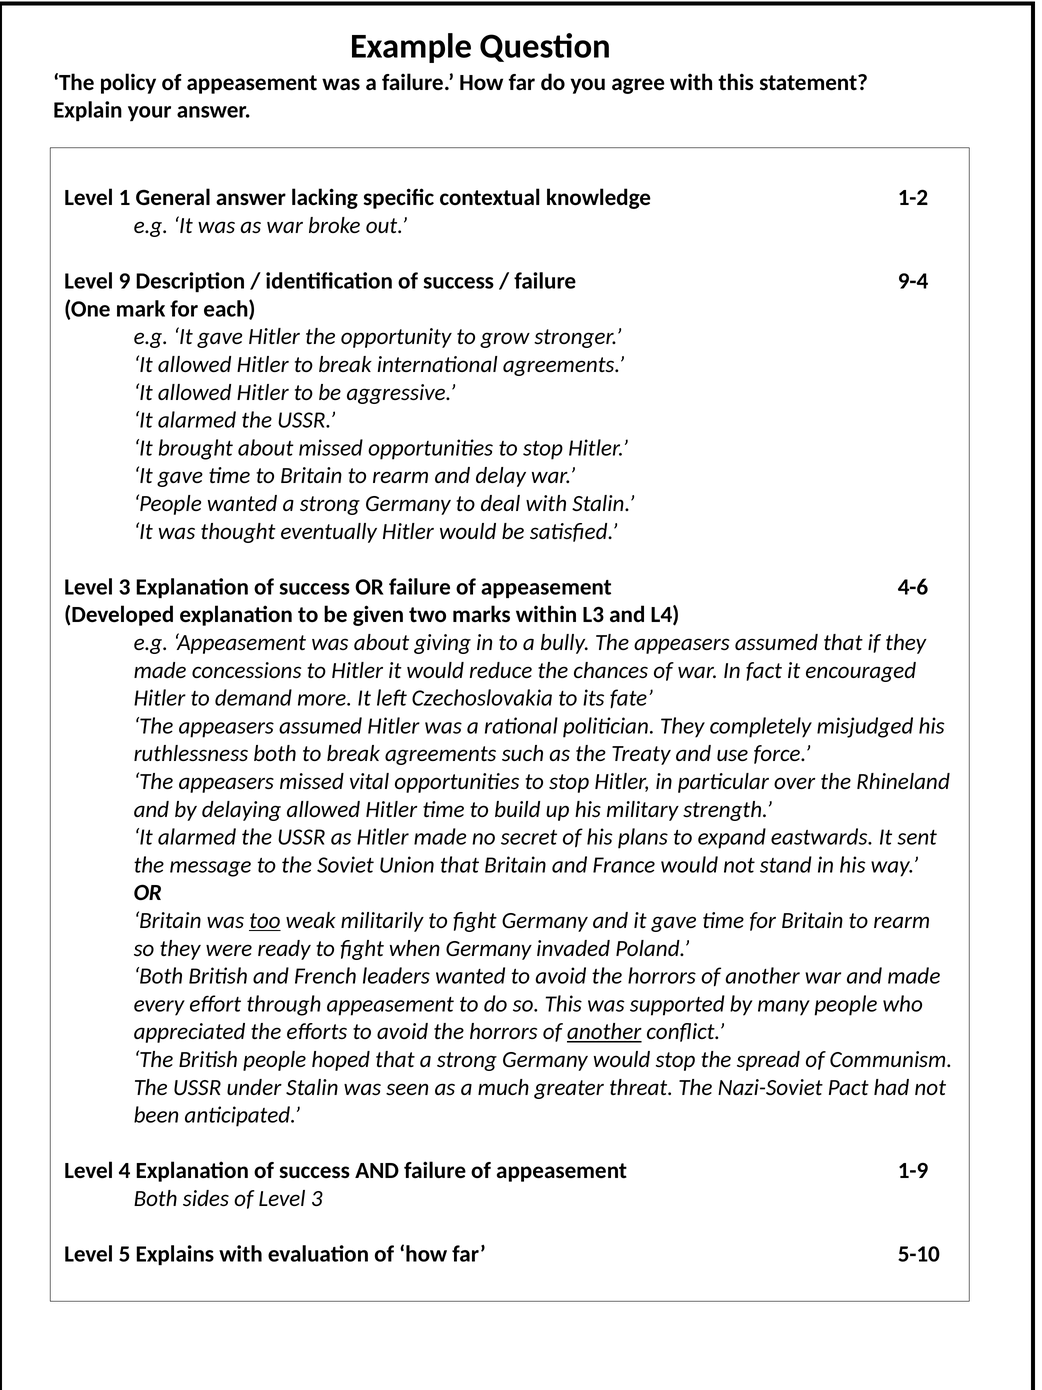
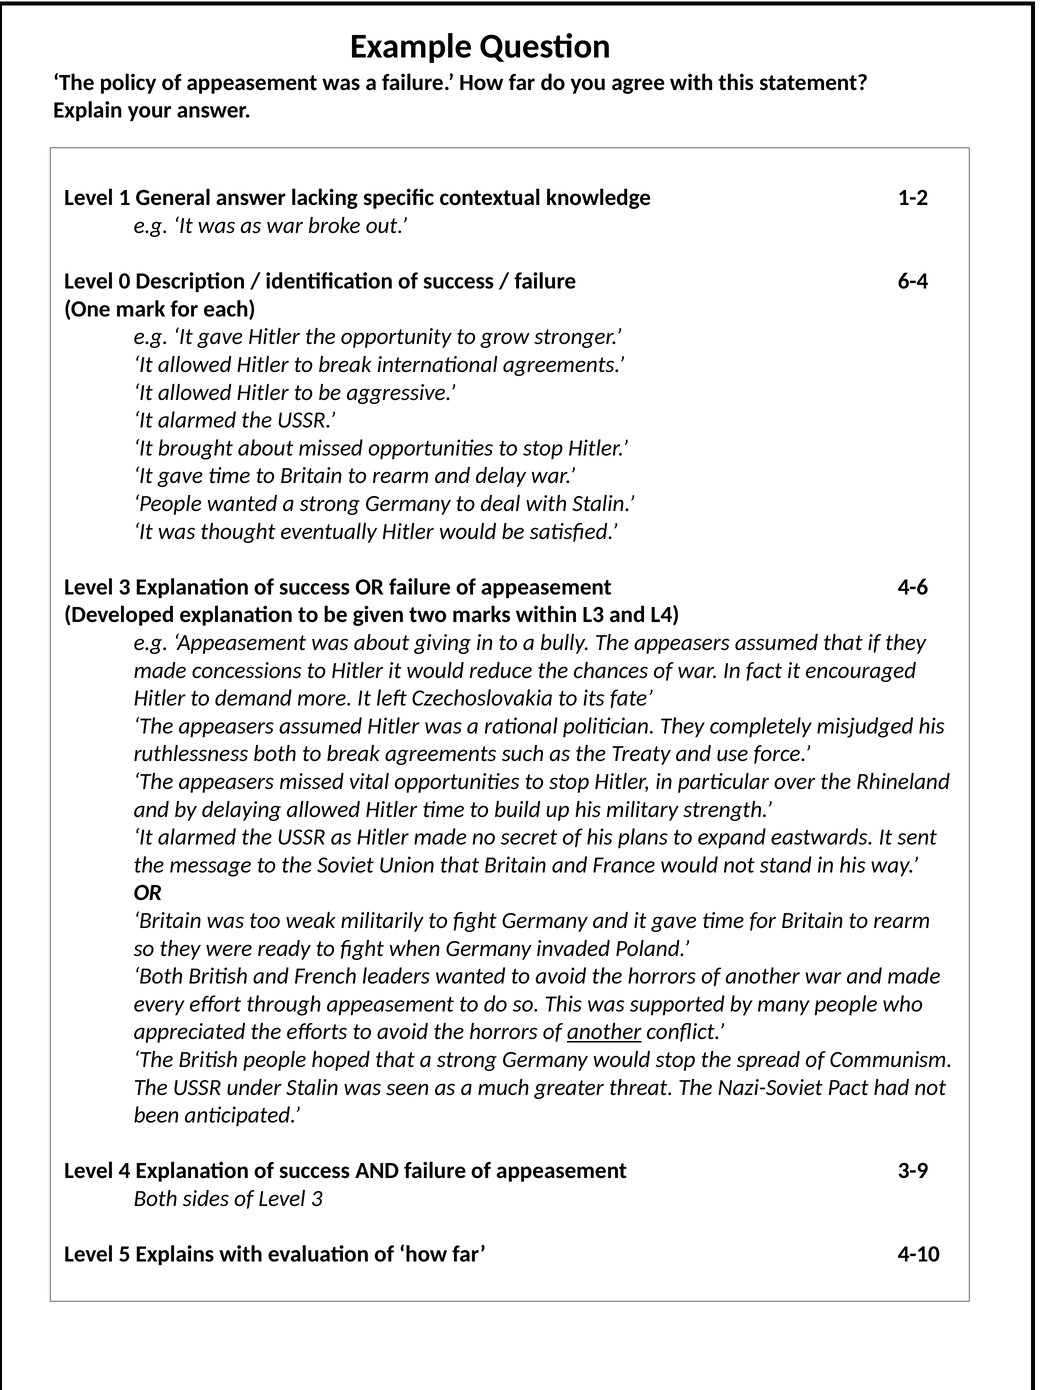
9: 9 -> 0 (125, 281)
9-4: 9-4 -> 6-4 (913, 281)
too underline: present -> none (265, 920)
1-9: 1-9 -> 3-9 (913, 1170)
5-10: 5-10 -> 4-10 (919, 1254)
